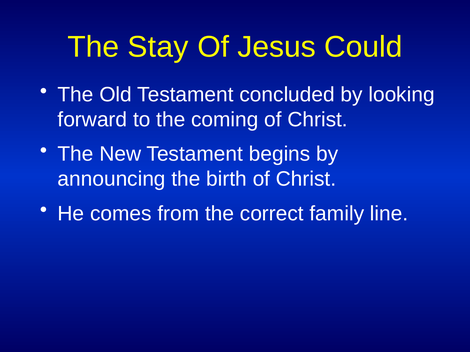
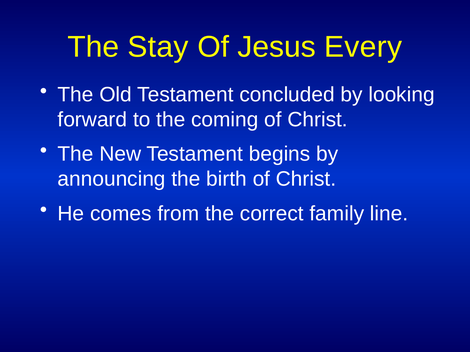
Could: Could -> Every (363, 47)
